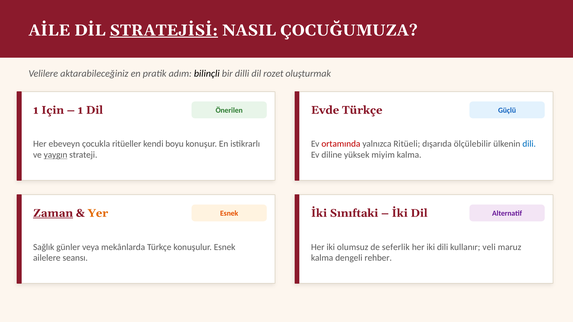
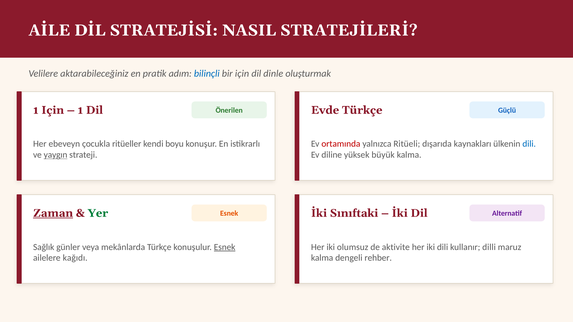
STRATEJİSİ underline: present -> none (164, 30)
ÇOCUĞUMUZA: ÇOCUĞUMUZA -> STRATEJİLERİ (349, 30)
bilinçli colour: black -> blue (207, 73)
bir dilli: dilli -> için (242, 73)
rozet: rozet -> dinle (273, 73)
ölçülebilir: ölçülebilir -> kaynakları (473, 144)
miyim: miyim -> büyük (383, 155)
Yer colour: orange -> green (98, 213)
Esnek underline: none -> present (225, 247)
seferlik: seferlik -> aktivite (396, 247)
veli: veli -> dilli (489, 247)
seansı: seansı -> kağıdı (75, 258)
